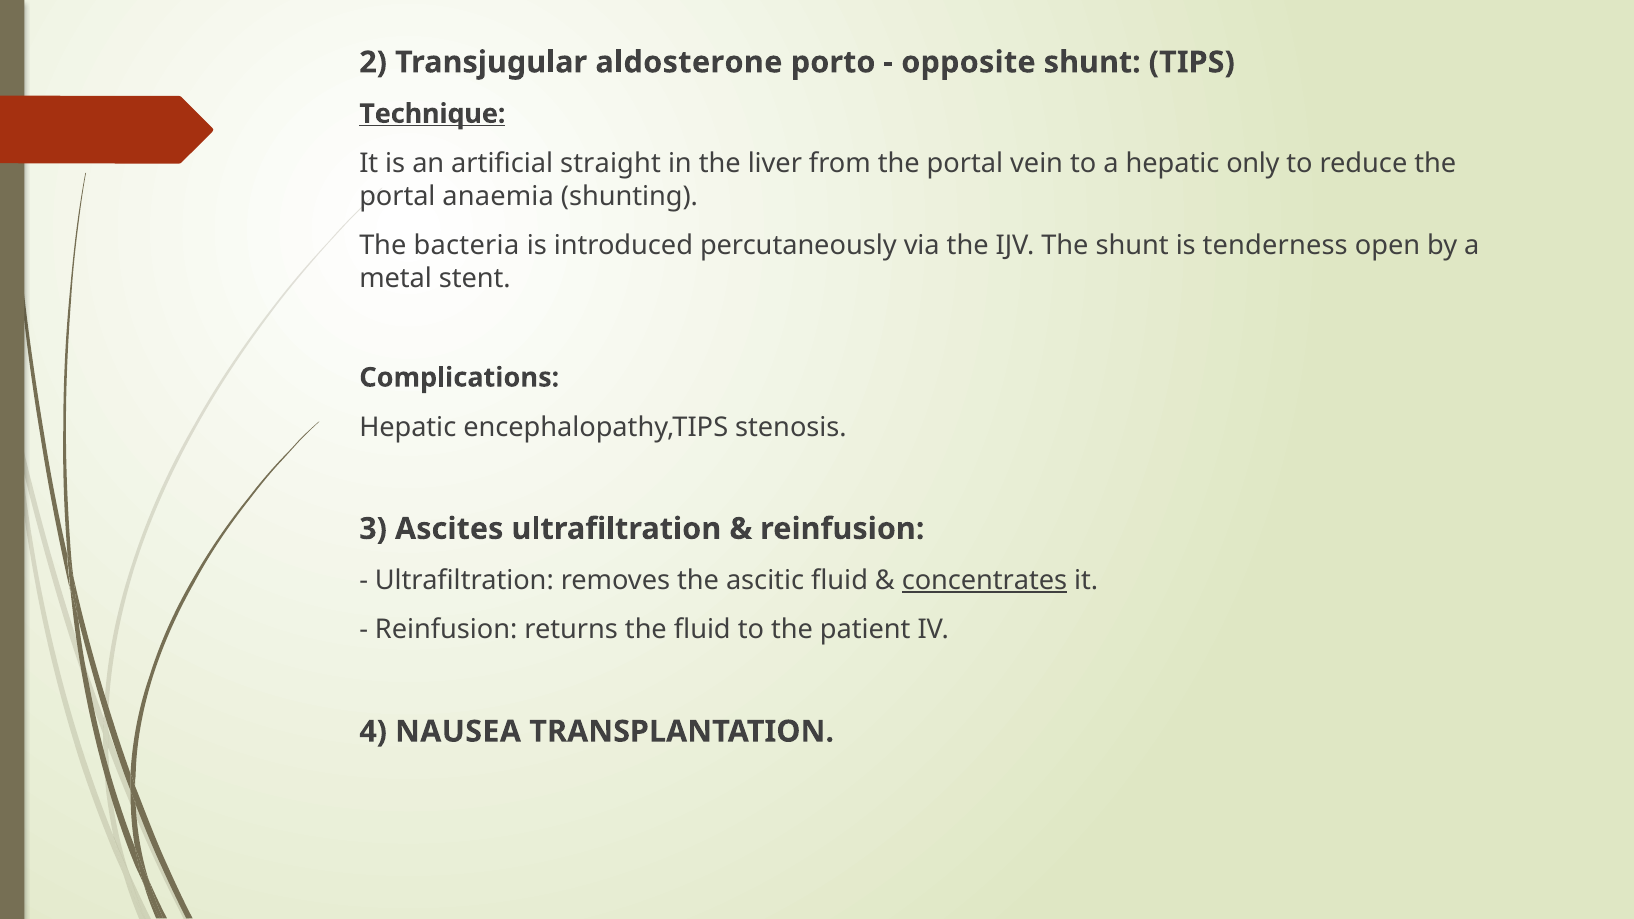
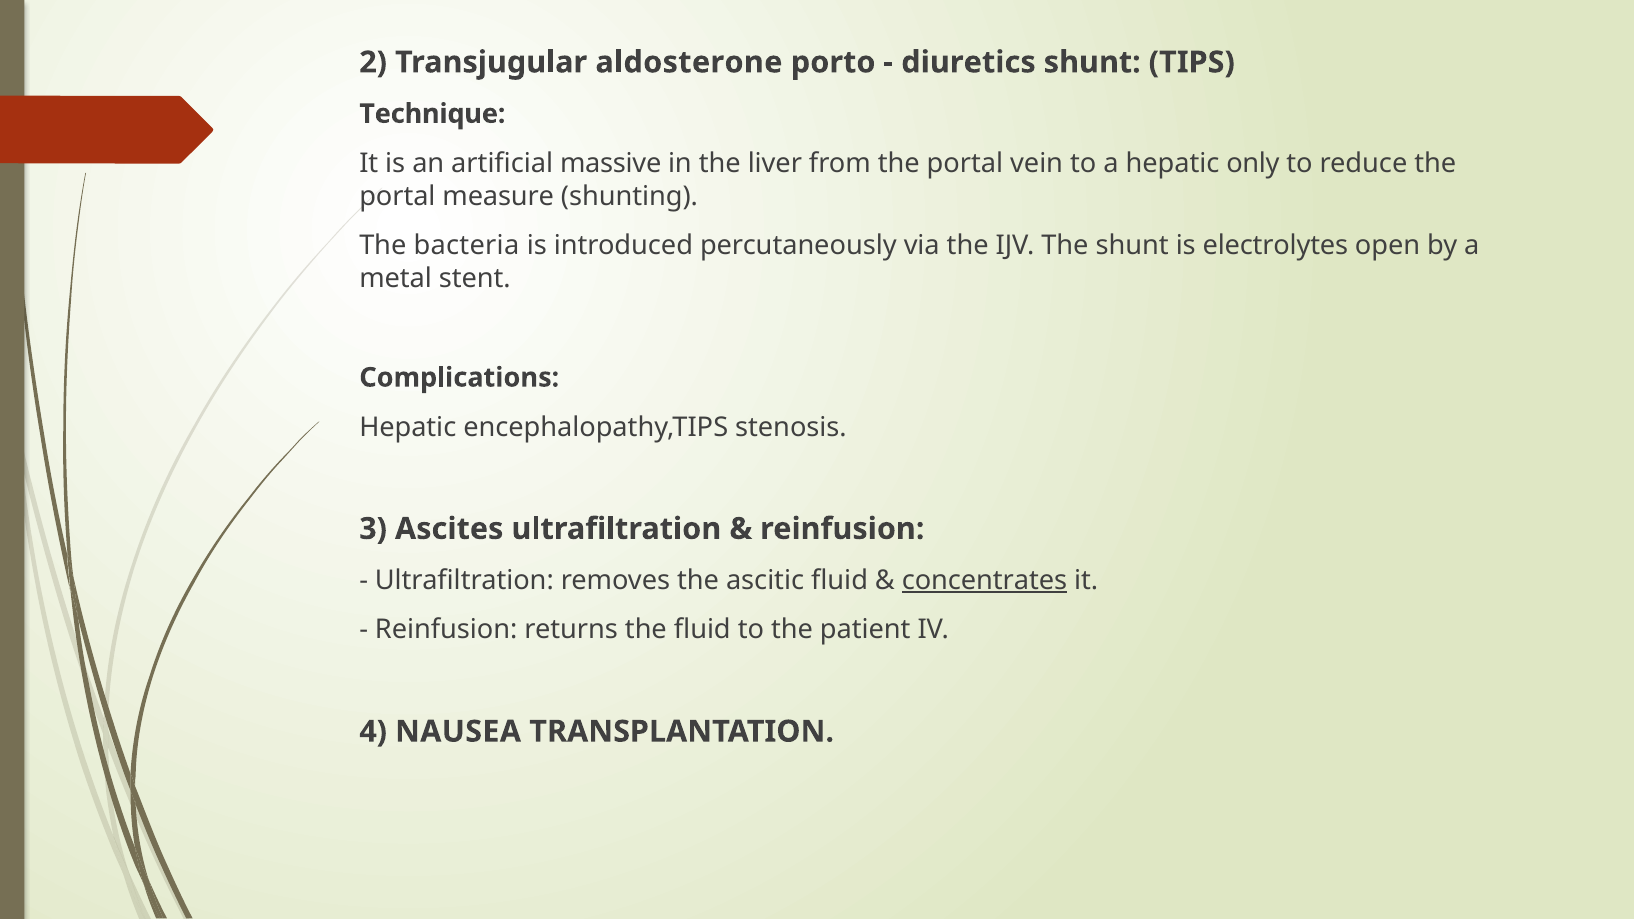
opposite: opposite -> diuretics (969, 62)
Technique underline: present -> none (432, 114)
straight: straight -> massive (611, 163)
anaemia: anaemia -> measure (498, 196)
tenderness: tenderness -> electrolytes (1275, 246)
